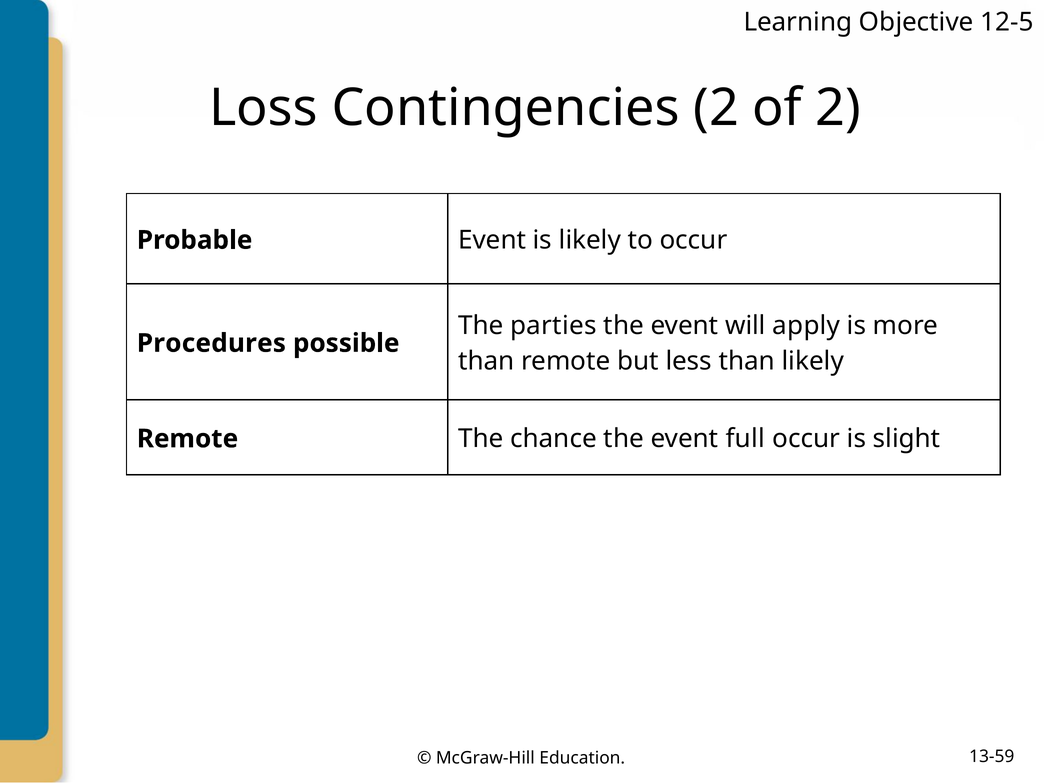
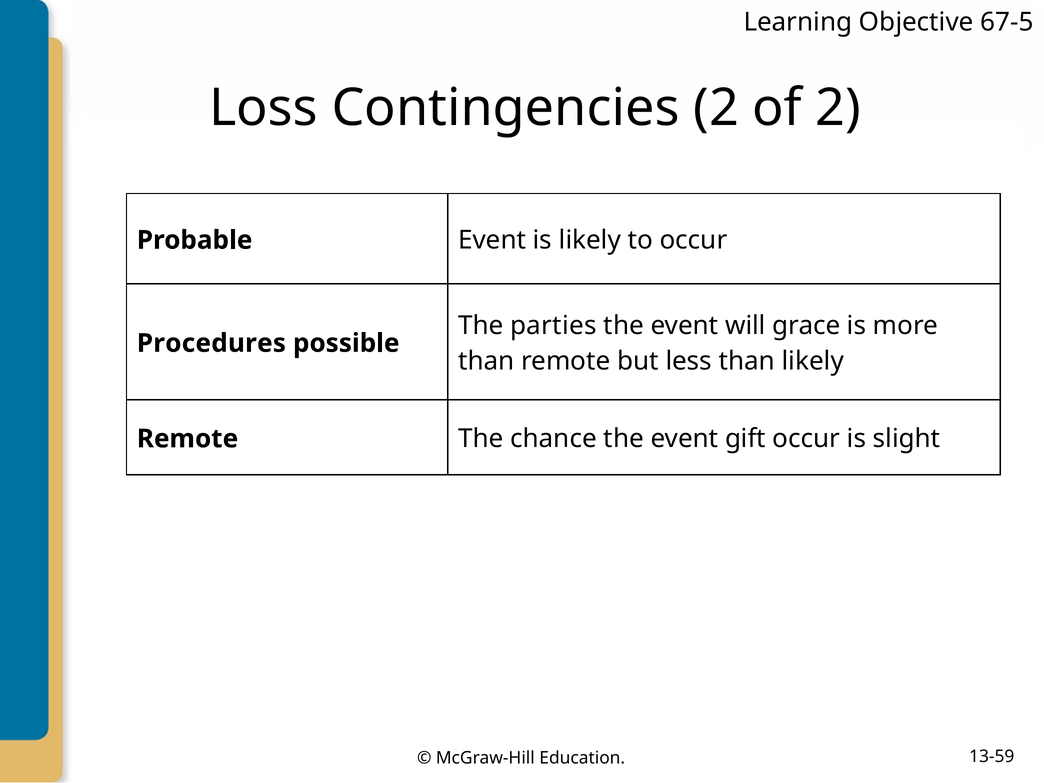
12-5: 12-5 -> 67-5 (1007, 22)
apply: apply -> grace (806, 325)
full: full -> gift (745, 439)
